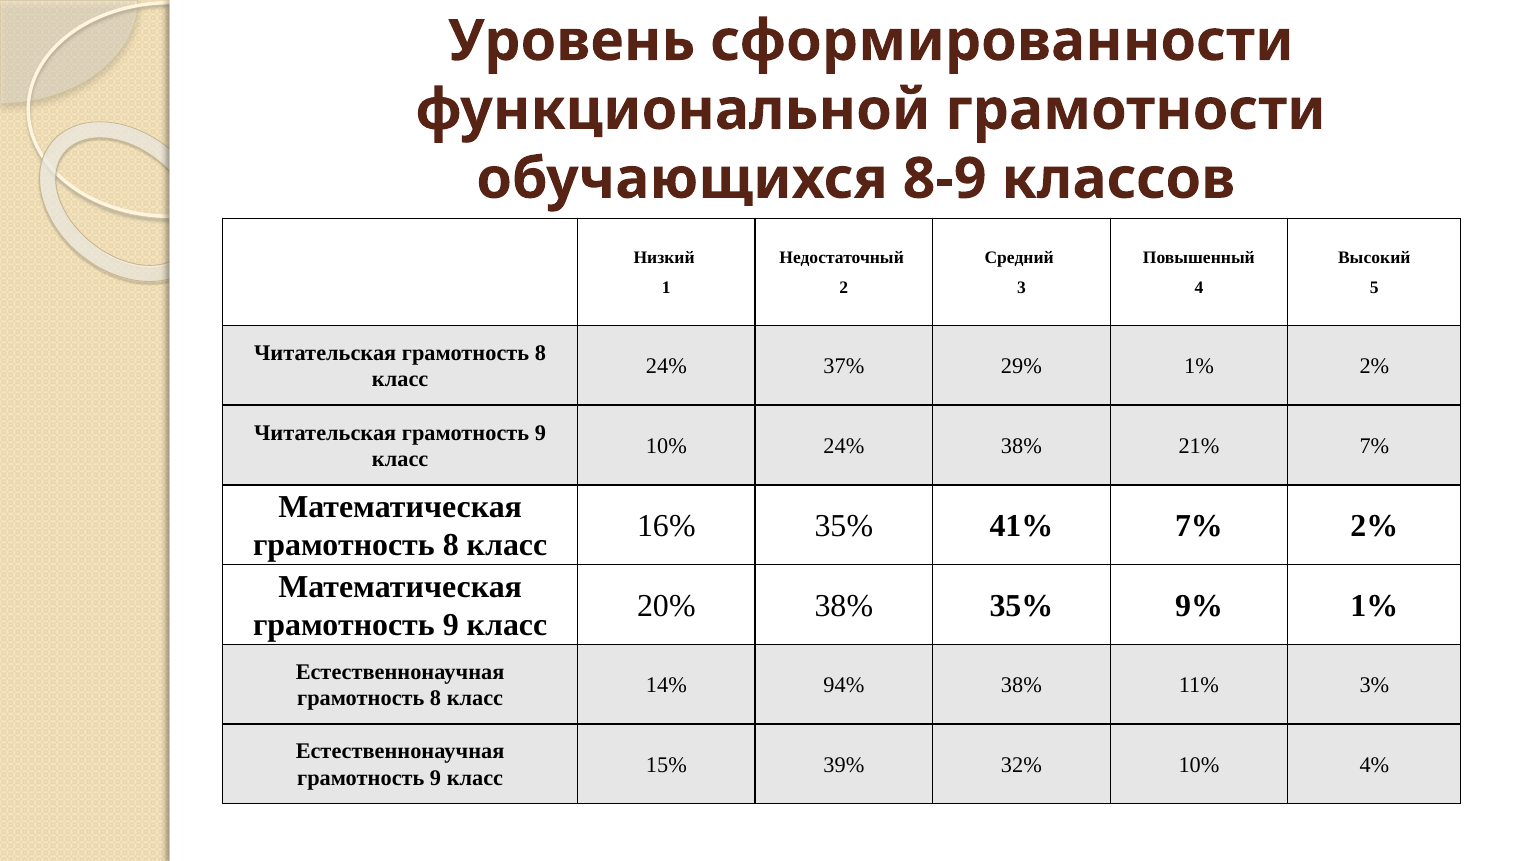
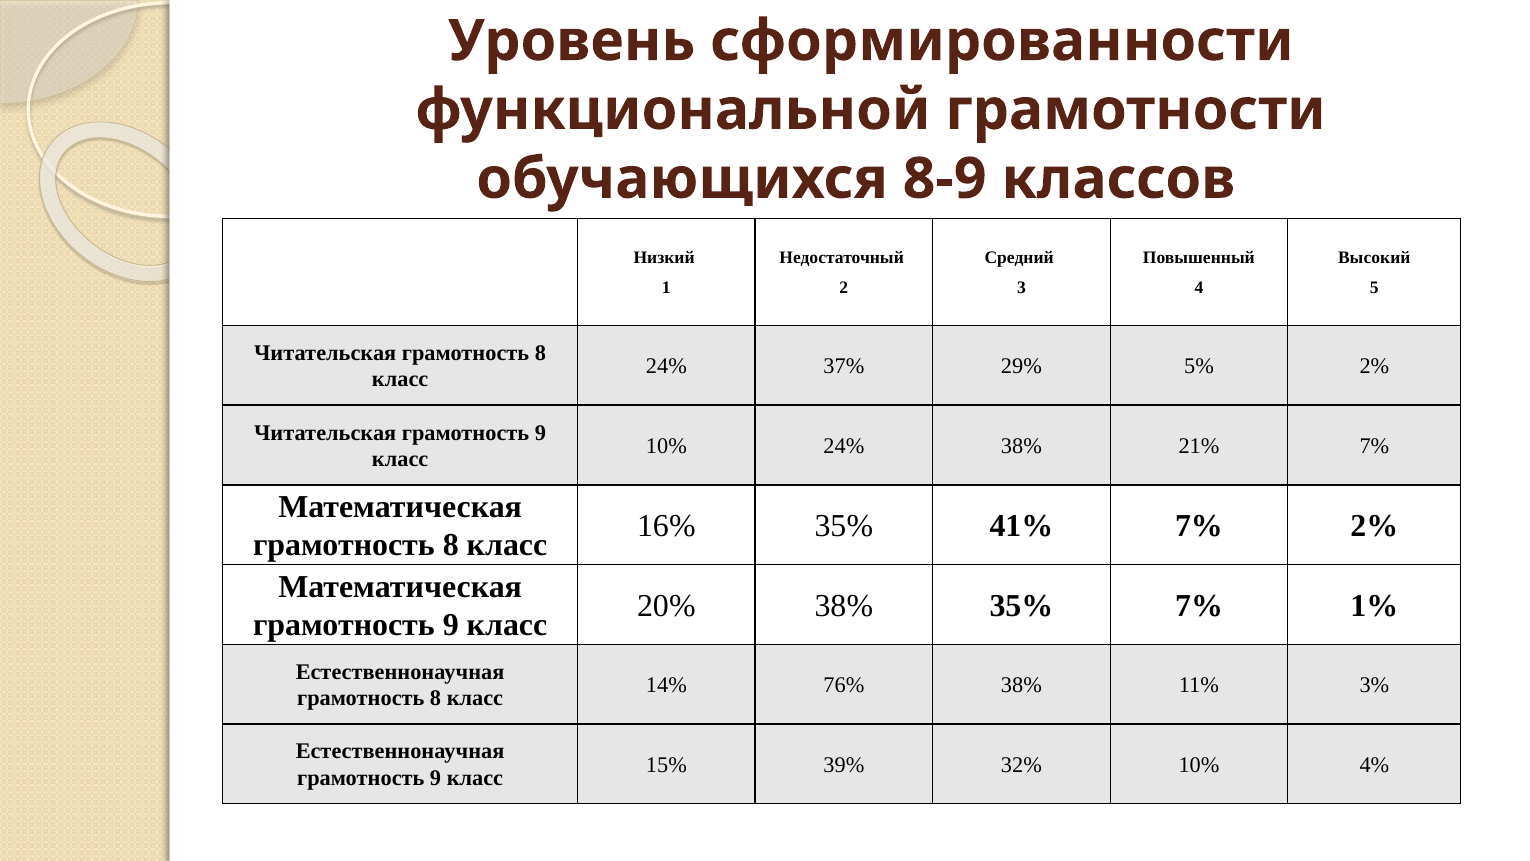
29% 1%: 1% -> 5% (1199, 366)
35% 9%: 9% -> 7% (1199, 606)
94%: 94% -> 76% (844, 685)
